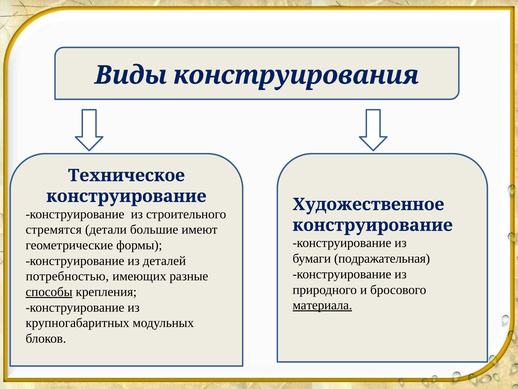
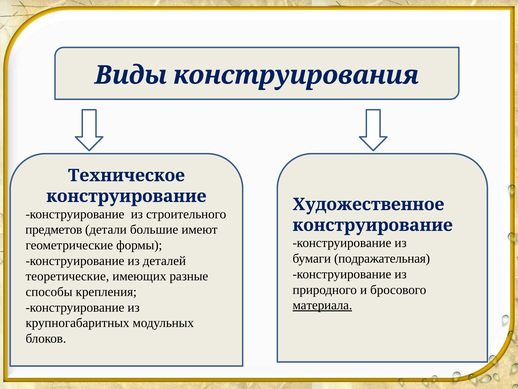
стремятся: стремятся -> предметов (54, 229)
потребностью: потребностью -> теоретические (67, 276)
способы underline: present -> none (49, 291)
